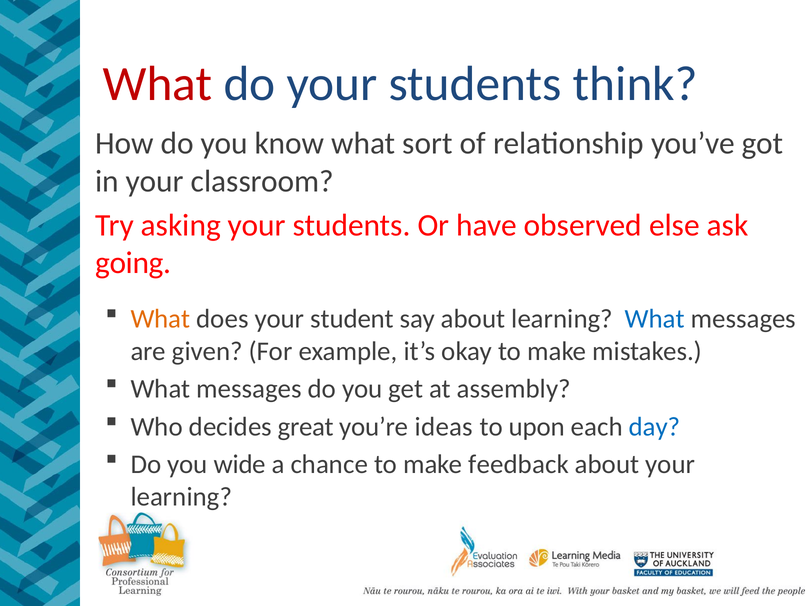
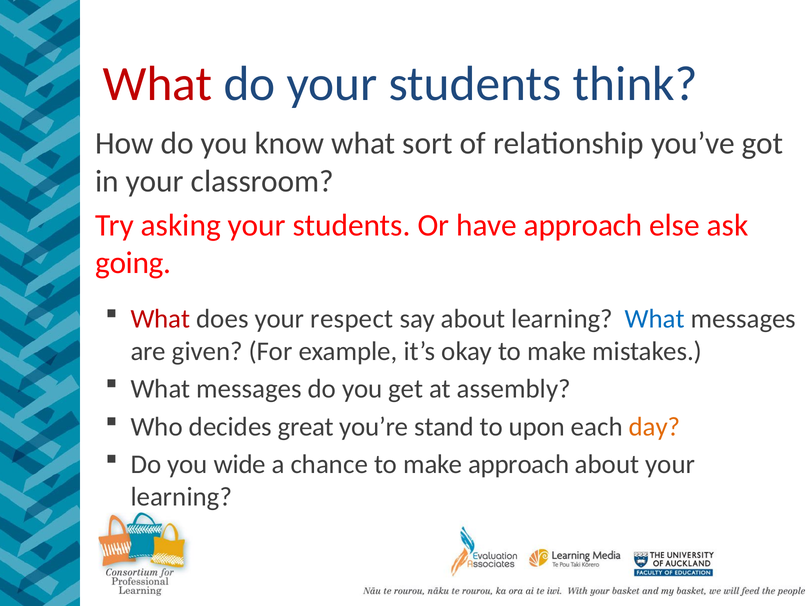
have observed: observed -> approach (583, 225)
What colour: orange -> red (160, 319)
student: student -> respect (352, 319)
ideas: ideas -> stand (444, 427)
day colour: blue -> orange (655, 427)
make feedback: feedback -> approach (519, 464)
